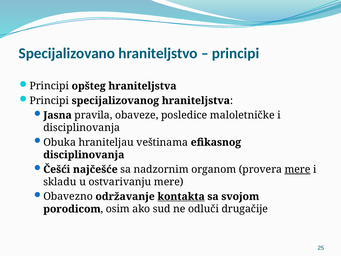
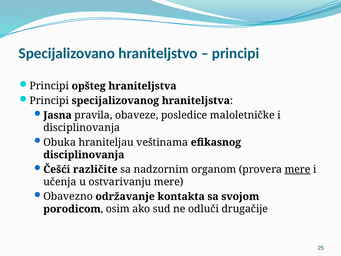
najčešće: najčešće -> različite (95, 169)
skladu: skladu -> učenja (60, 182)
kontakta underline: present -> none (181, 196)
